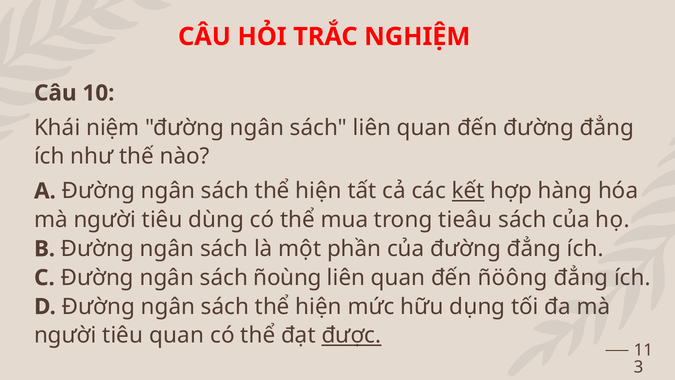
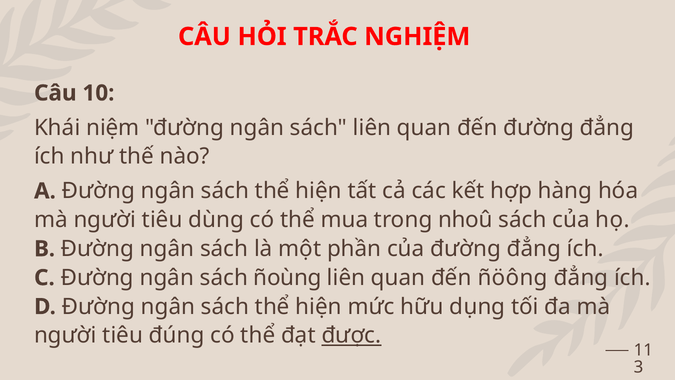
kết underline: present -> none (468, 191)
tieâu: tieâu -> nhoû (465, 220)
tiêu quan: quan -> đúng (177, 335)
